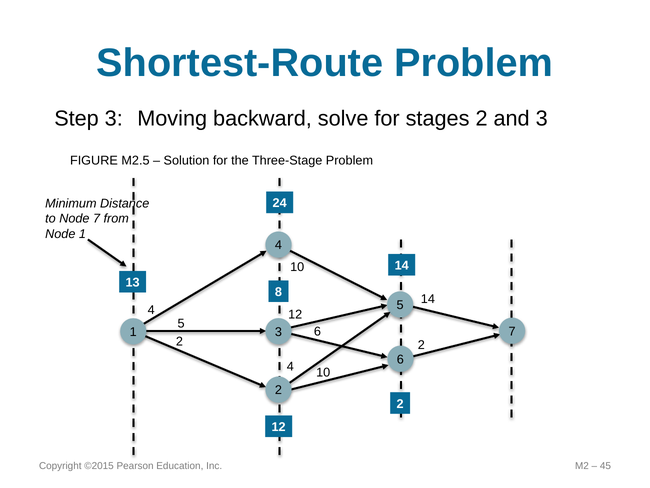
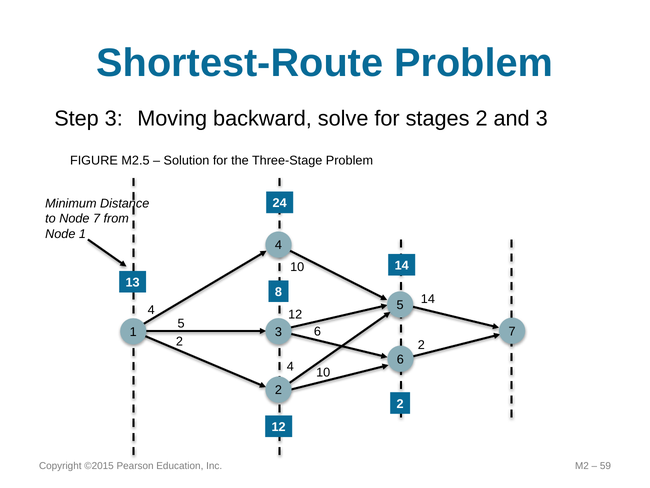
45: 45 -> 59 (605, 465)
